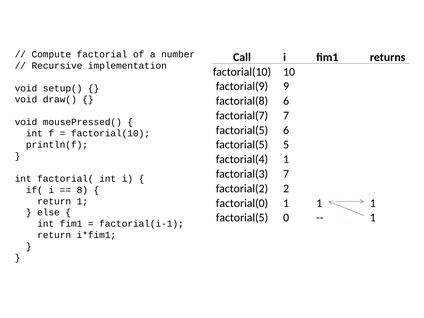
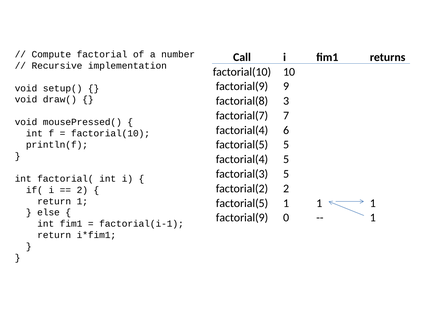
factorial(8 6: 6 -> 3 (286, 101)
factorial(5: factorial(5 -> factorial(4 (242, 130)
factorial(4 1: 1 -> 5 (286, 159)
factorial(3 7: 7 -> 5 (286, 174)
8: 8 -> 2 (82, 190)
factorial(0: factorial(0 -> factorial(5 (242, 203)
factorial(5: factorial(5 -> factorial(9 (242, 218)
